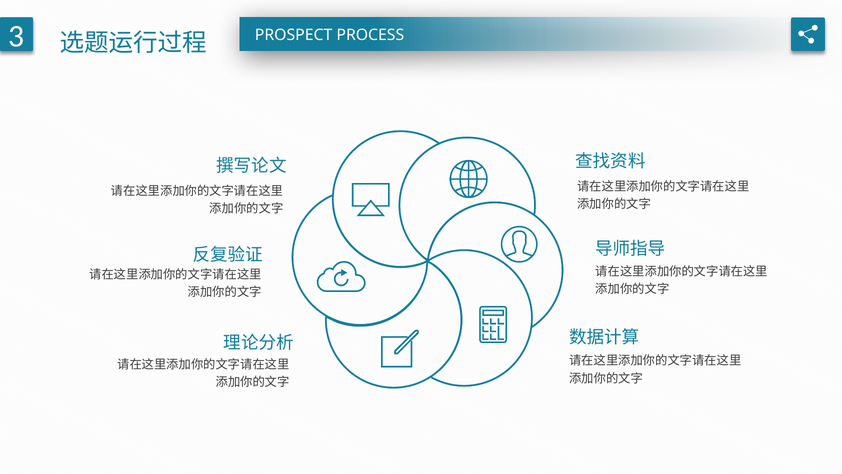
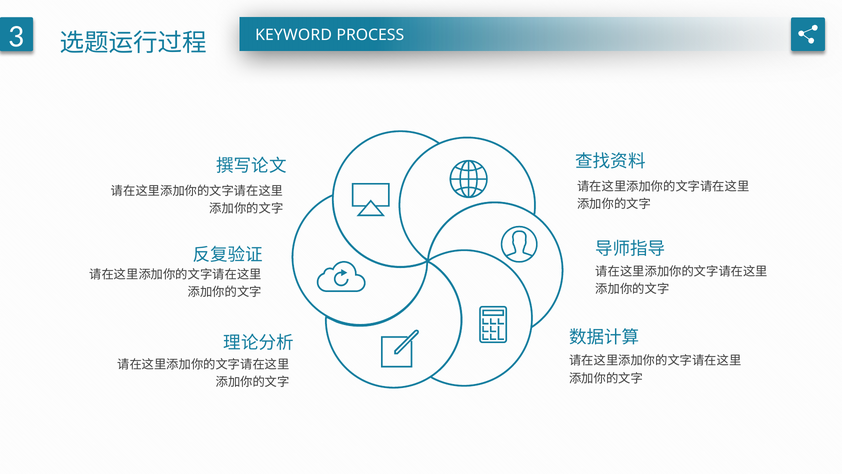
PROSPECT: PROSPECT -> KEYWORD (294, 35)
